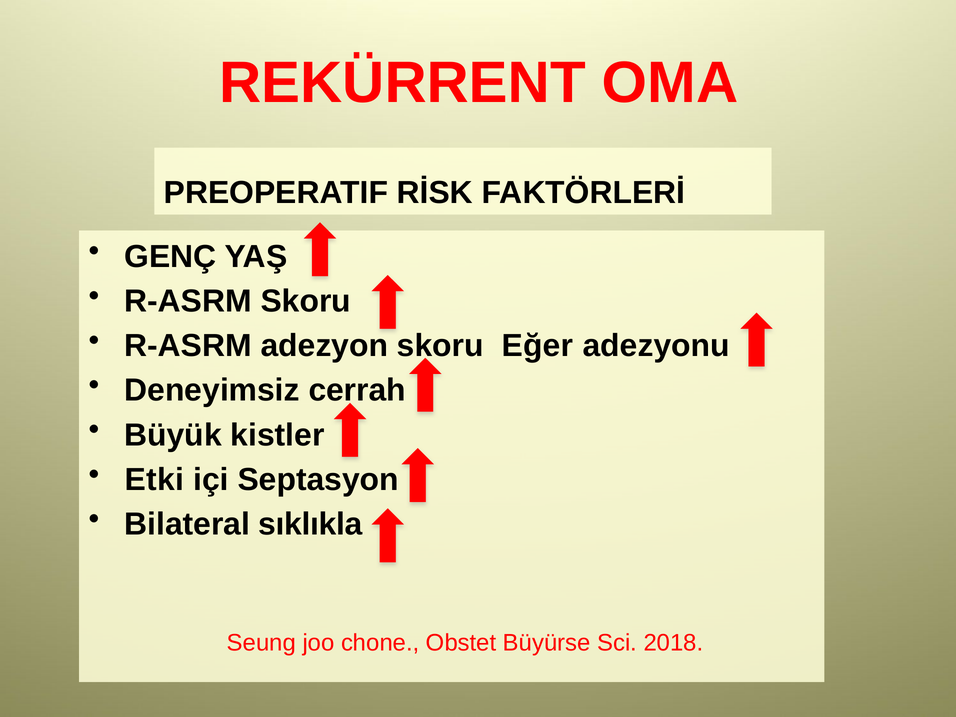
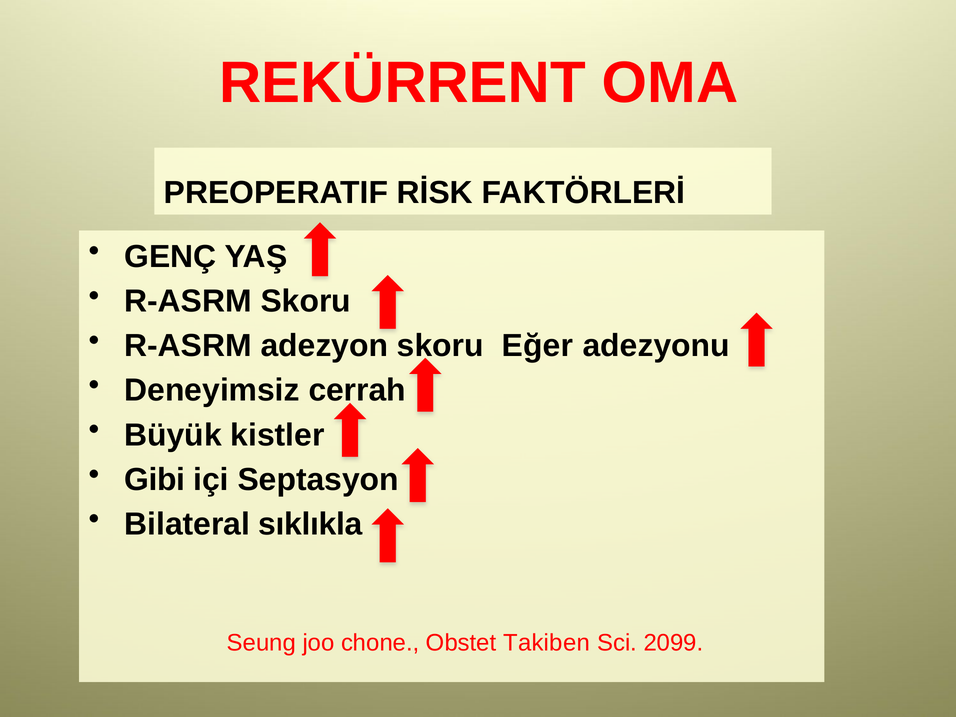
Etki: Etki -> Gibi (155, 480)
Büyürse: Büyürse -> Takiben (547, 643)
2018: 2018 -> 2099 (673, 643)
